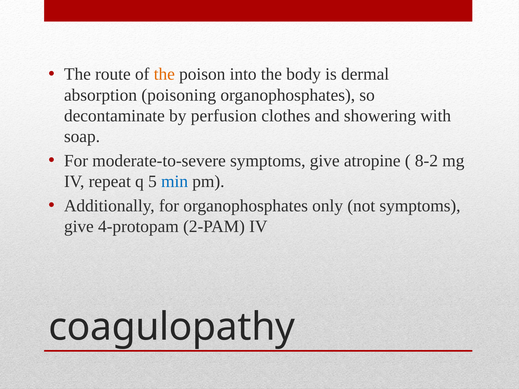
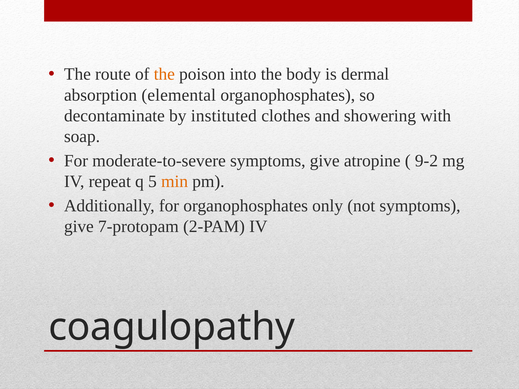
poisoning: poisoning -> elemental (179, 95)
perfusion: perfusion -> instituted (224, 116)
8-2: 8-2 -> 9-2 (426, 161)
min colour: blue -> orange (175, 182)
4-protopam: 4-protopam -> 7-protopam (138, 227)
